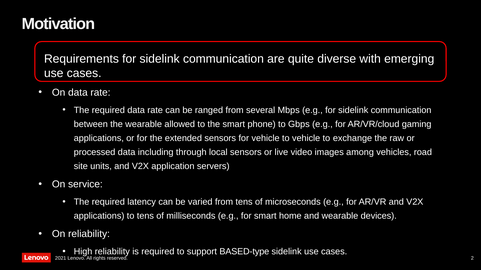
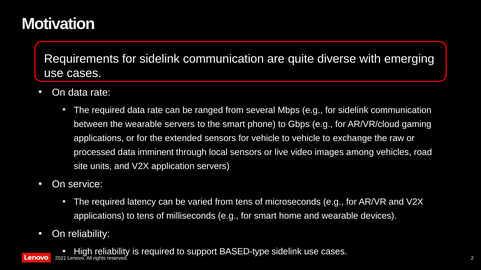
wearable allowed: allowed -> servers (180, 124)
including: including -> imminent (156, 153)
